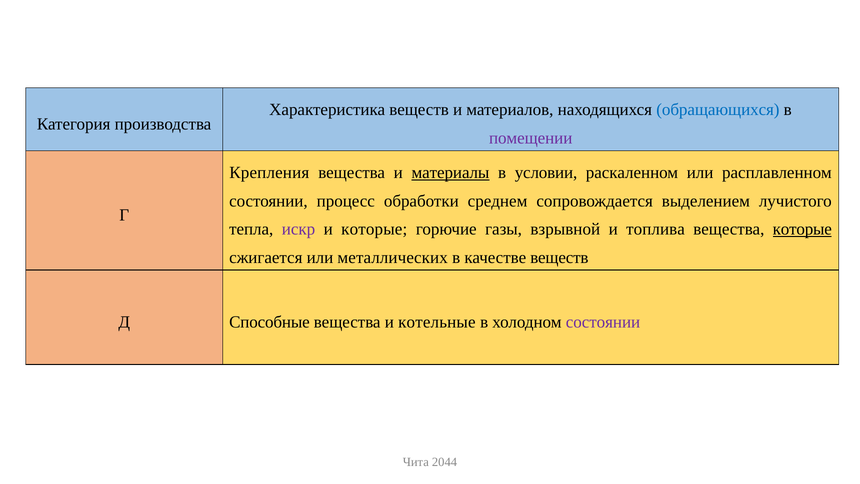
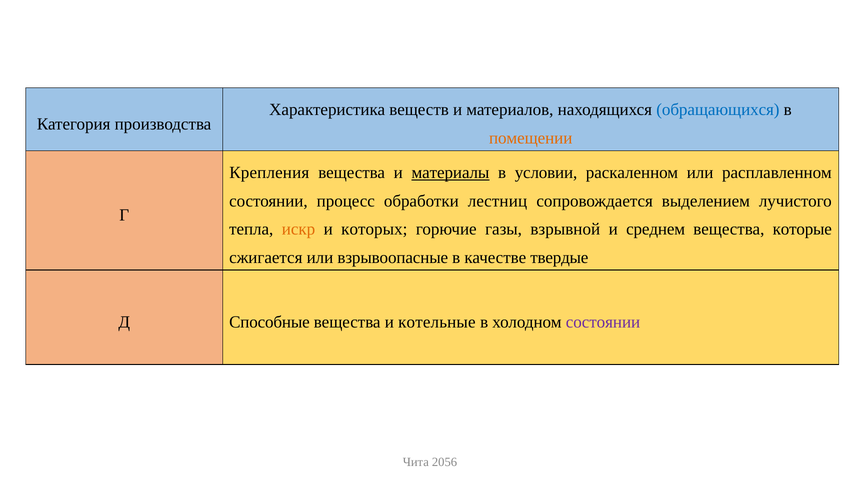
помещении colour: purple -> orange (531, 138)
среднем: среднем -> лестниц (497, 201)
искр colour: purple -> orange (299, 229)
и которые: которые -> которых (374, 229)
топлива: топлива -> среднем (656, 229)
которые underline: present -> none (802, 229)
металлических: металлических -> взрывоопасные (393, 257)
качестве веществ: веществ -> твердые (559, 257)
2044: 2044 -> 2056 (445, 462)
